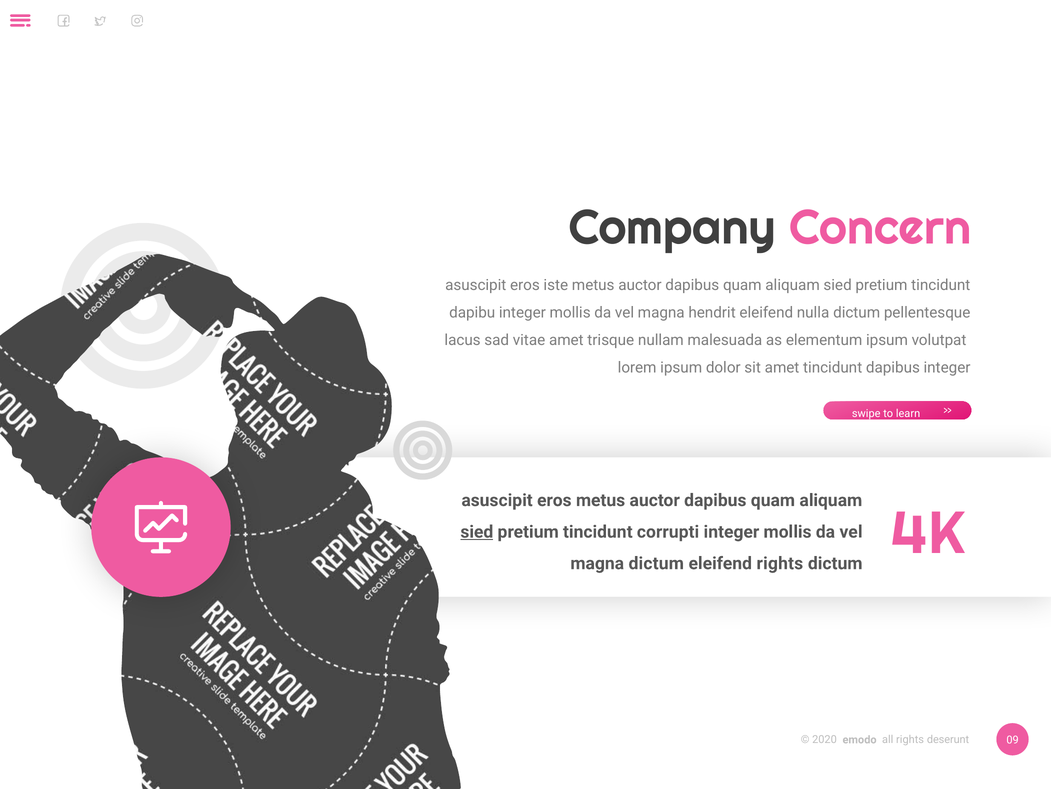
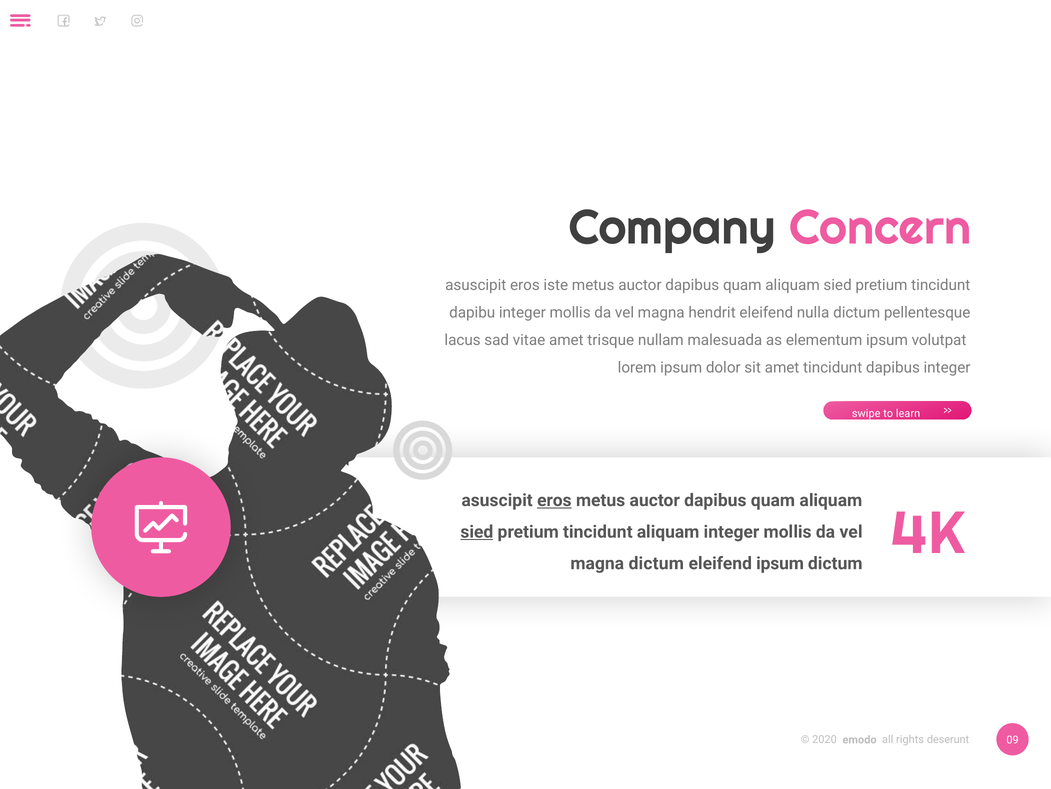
eros underline: none -> present (554, 500)
tincidunt corrupti: corrupti -> aliquam (668, 531)
eleifend rights: rights -> ipsum (780, 563)
